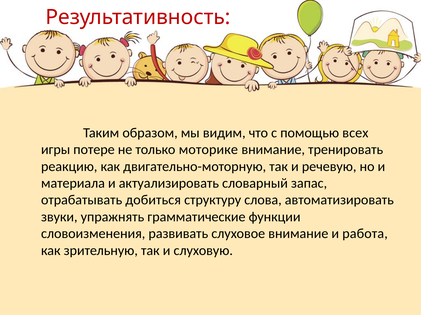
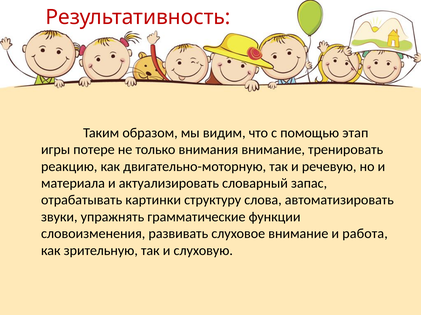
всех: всех -> этап (355, 133)
моторике: моторике -> внимания (208, 150)
добиться: добиться -> картинки (153, 200)
